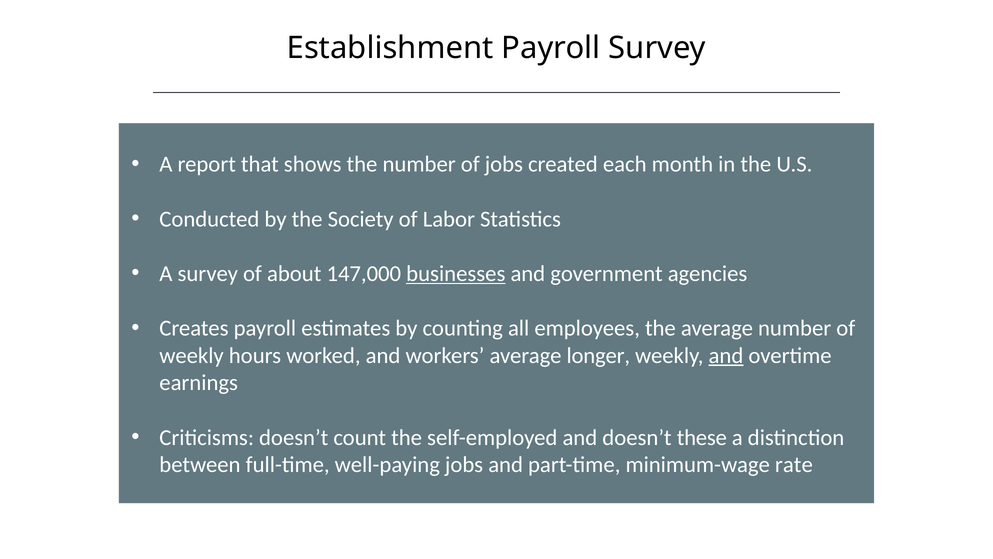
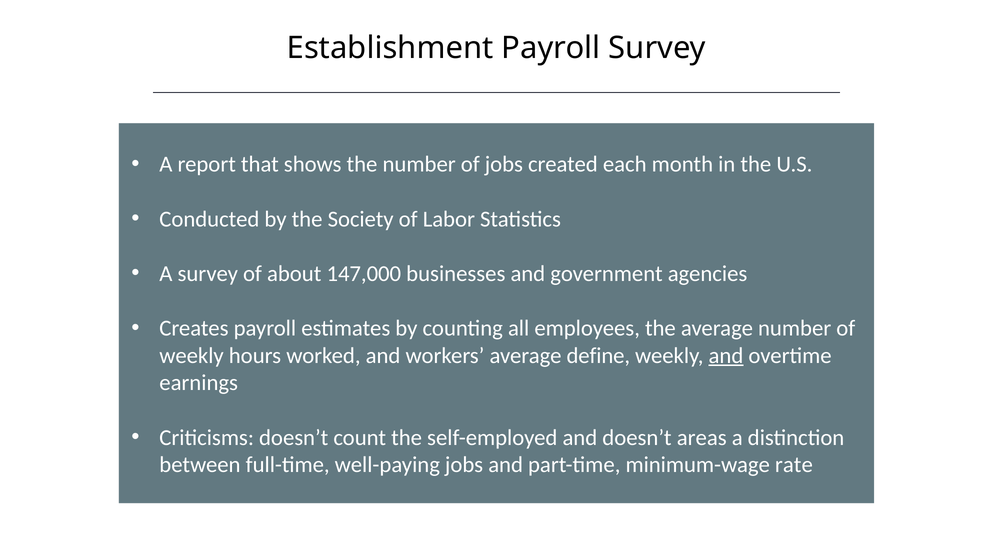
businesses underline: present -> none (456, 273)
longer: longer -> define (598, 355)
these: these -> areas (702, 437)
